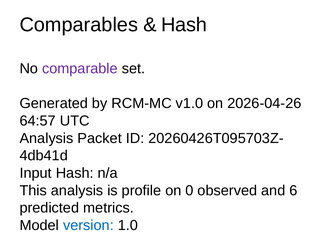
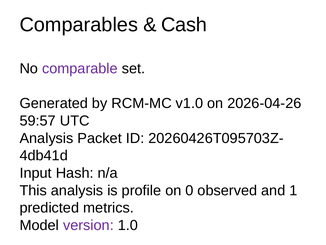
Hash: Hash -> Cash (184, 25)
64:57: 64:57 -> 59:57 (38, 121)
6: 6 -> 1 (293, 190)
version colour: blue -> purple (88, 225)
